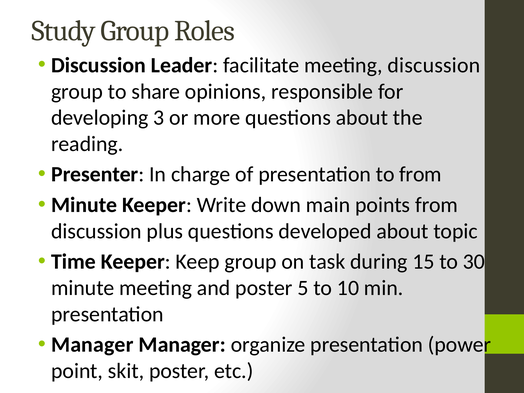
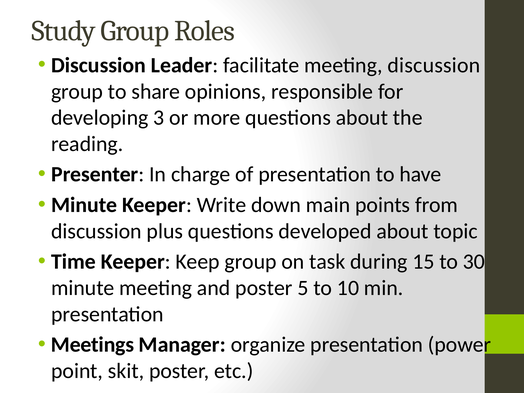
to from: from -> have (420, 174)
Manager: Manager -> Meetings (93, 345)
